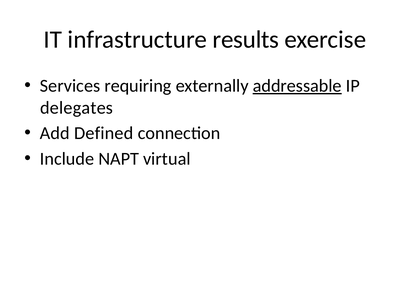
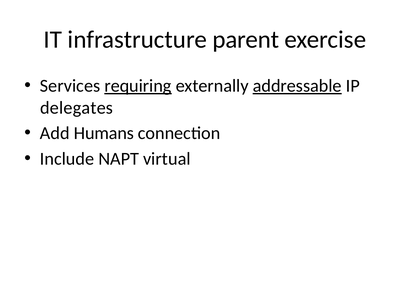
results: results -> parent (246, 40)
requiring underline: none -> present (138, 86)
Defined: Defined -> Humans (104, 133)
